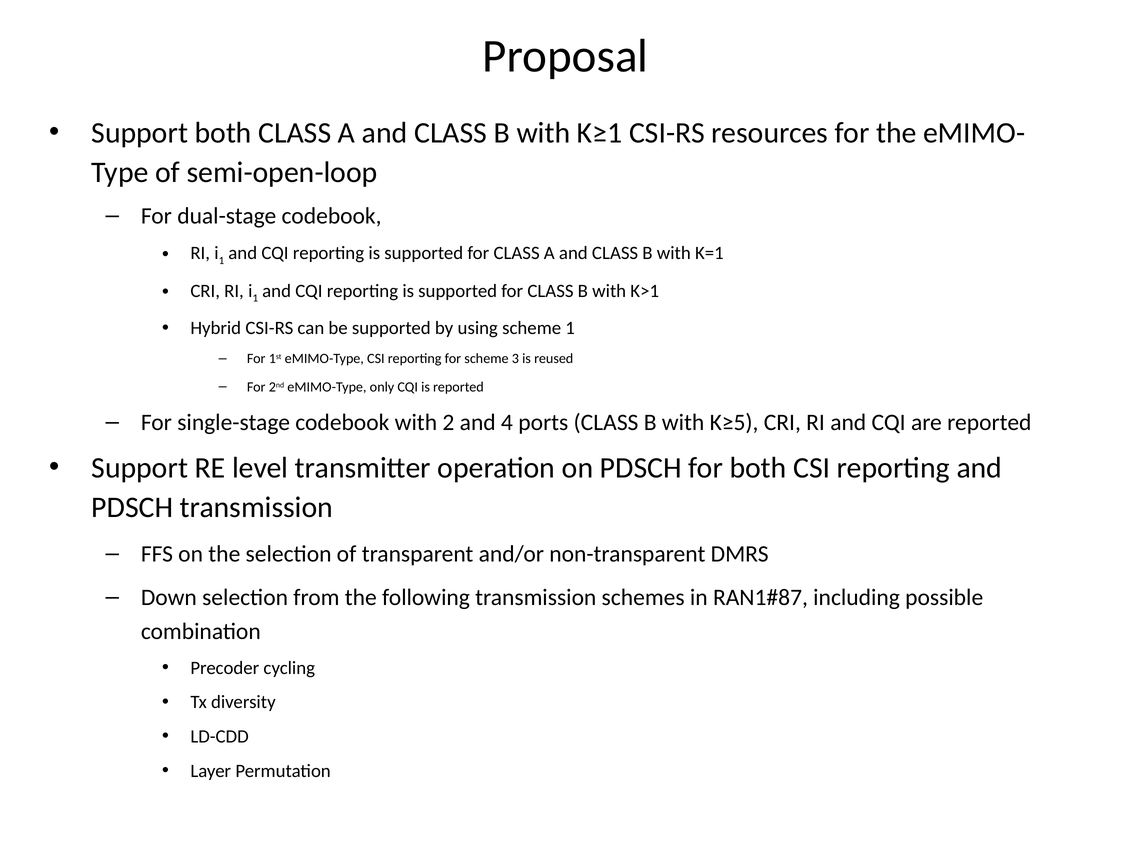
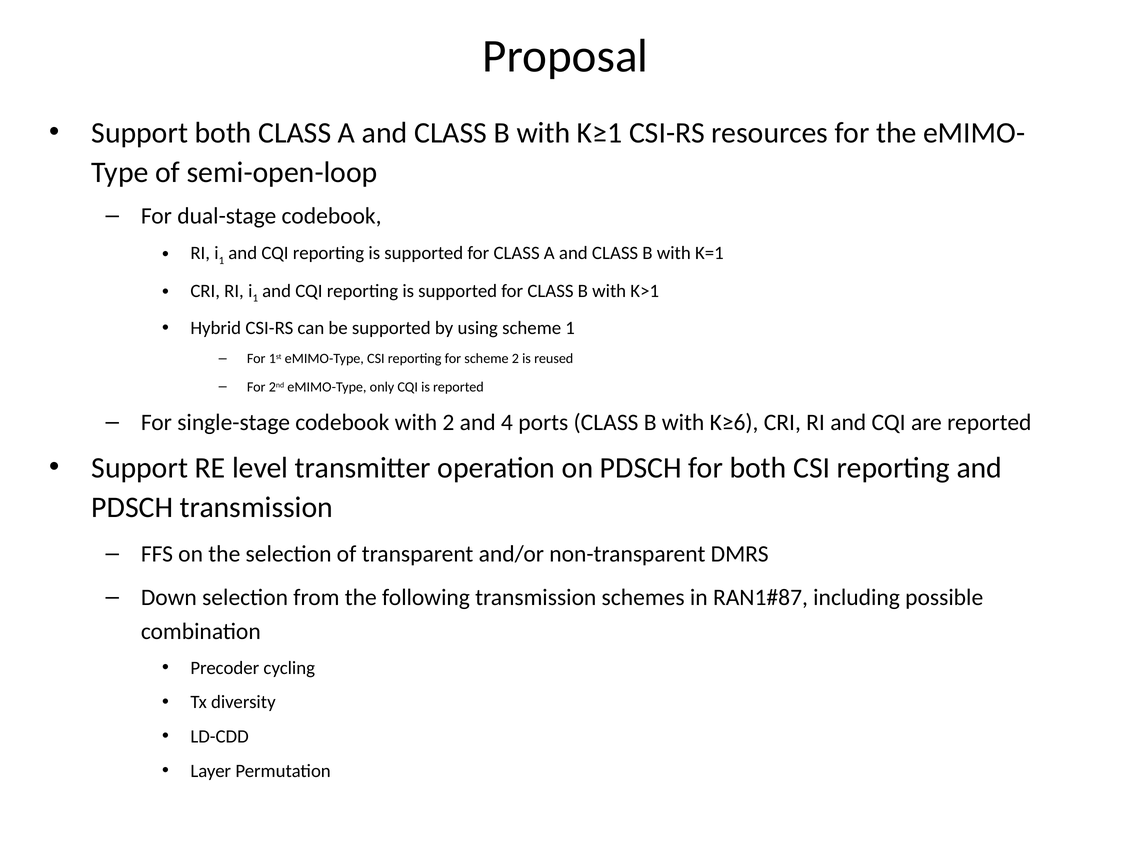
scheme 3: 3 -> 2 (515, 359)
K≥5: K≥5 -> K≥6 (734, 423)
